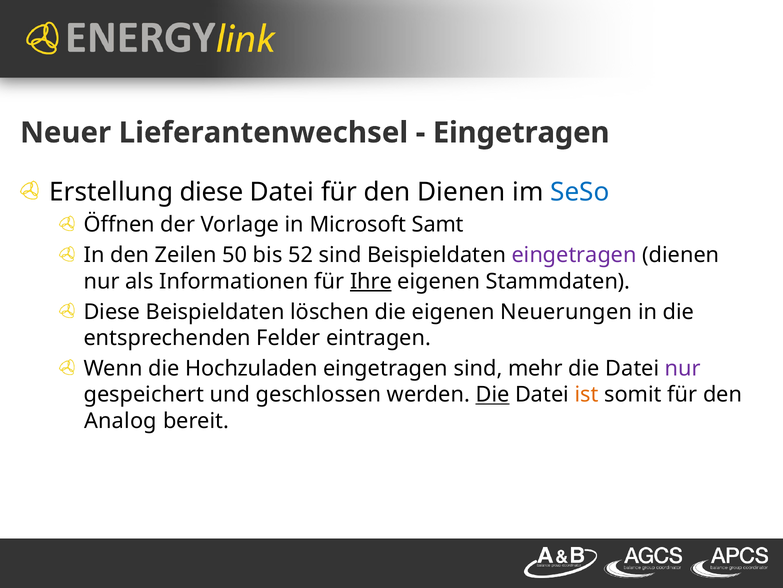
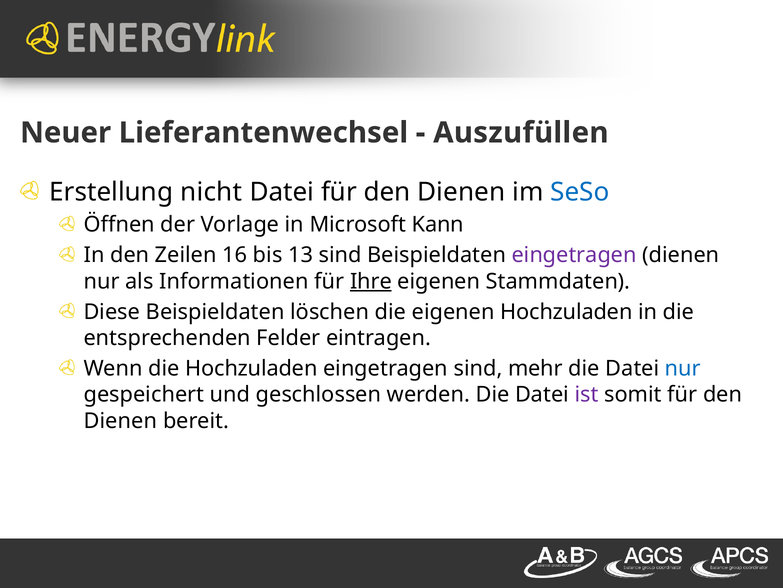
Eingetragen: Eingetragen -> Auszufüllen (521, 133)
Erstellung diese: diese -> nicht (211, 192)
Samt: Samt -> Kann (438, 224)
50: 50 -> 16 (235, 255)
52: 52 -> 13 (301, 255)
eigenen Neuerungen: Neuerungen -> Hochzuladen (566, 312)
nur colour: purple -> blue (683, 368)
Die underline: present -> none (493, 394)
ist colour: orange -> purple (587, 394)
Analog: Analog -> Dienen (120, 420)
